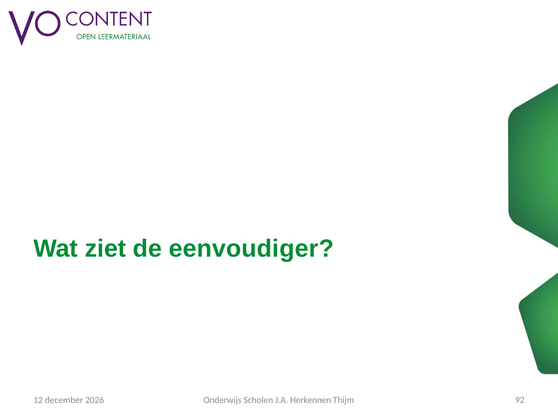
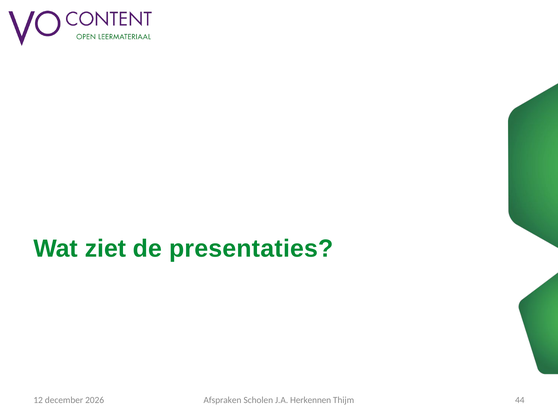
eenvoudiger: eenvoudiger -> presentaties (251, 248)
Onderwijs: Onderwijs -> Afspraken (222, 400)
92: 92 -> 44 (520, 400)
